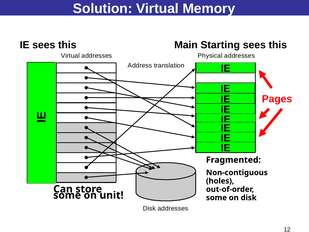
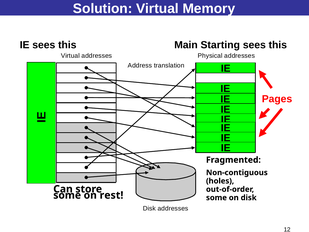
unit: unit -> rest (111, 195)
